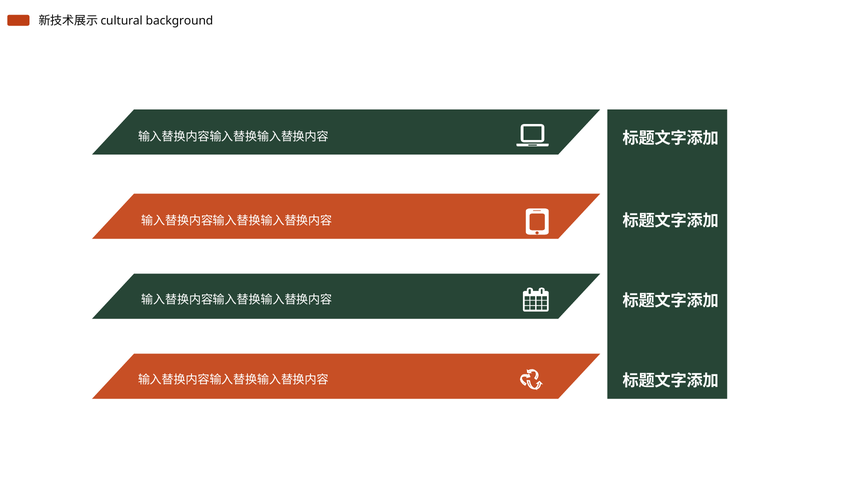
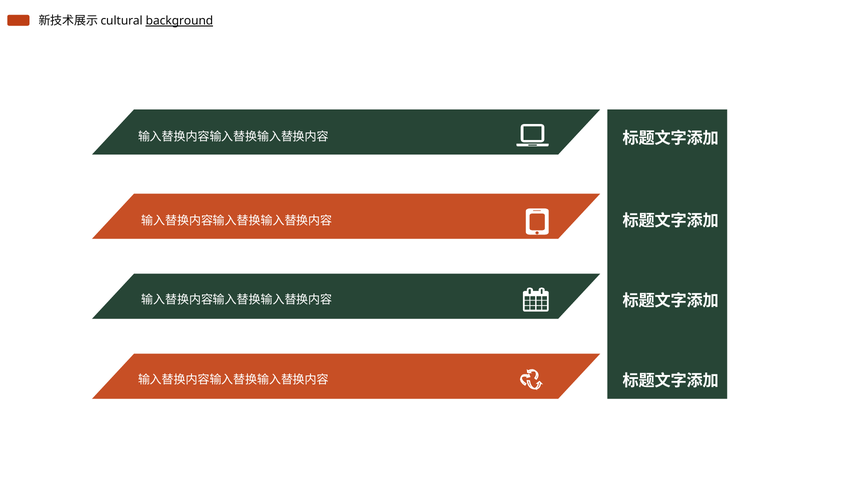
background underline: none -> present (179, 21)
